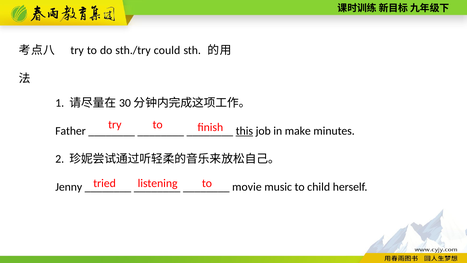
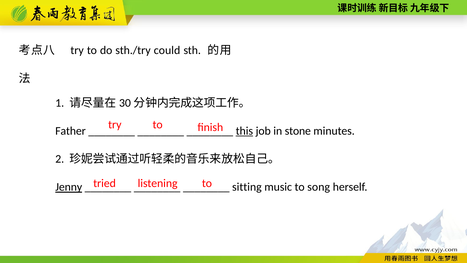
make: make -> stone (298, 131)
Jenny underline: none -> present (69, 187)
movie: movie -> sitting (247, 187)
child: child -> song (319, 187)
